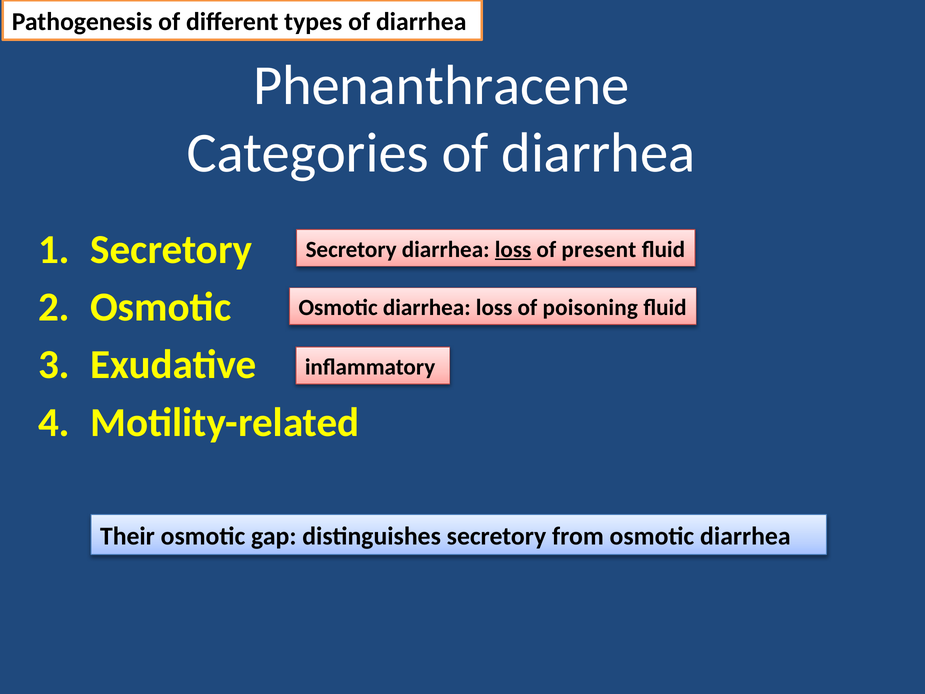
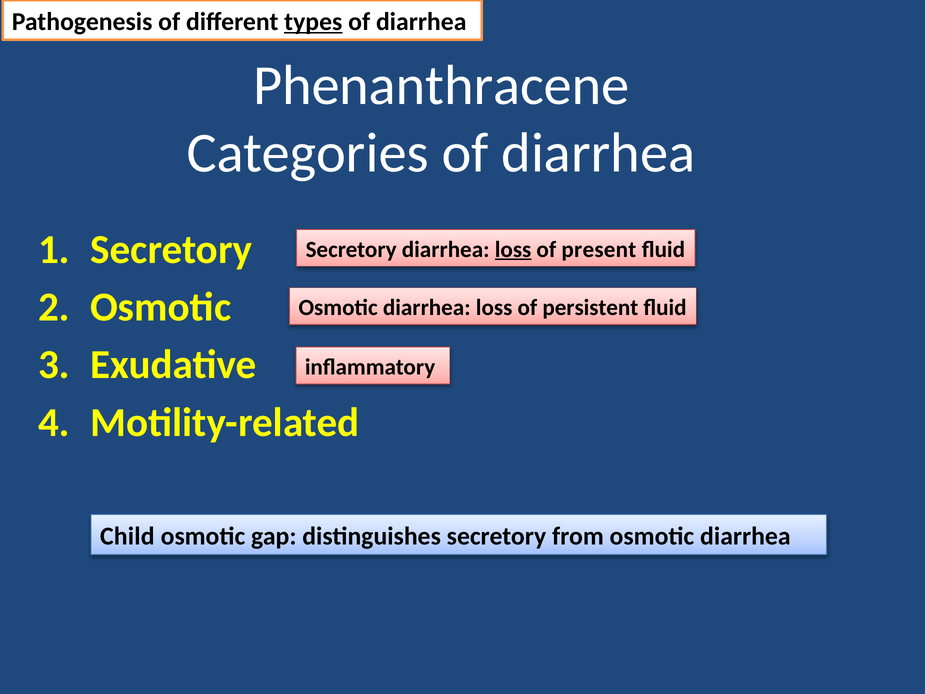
types underline: none -> present (313, 22)
poisoning: poisoning -> persistent (590, 308)
Their: Their -> Child (127, 536)
